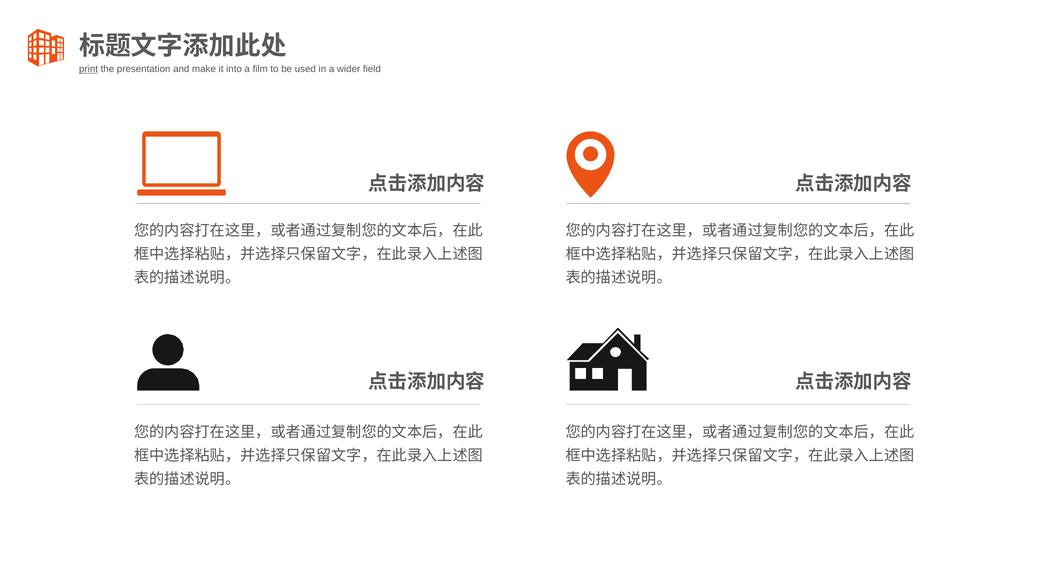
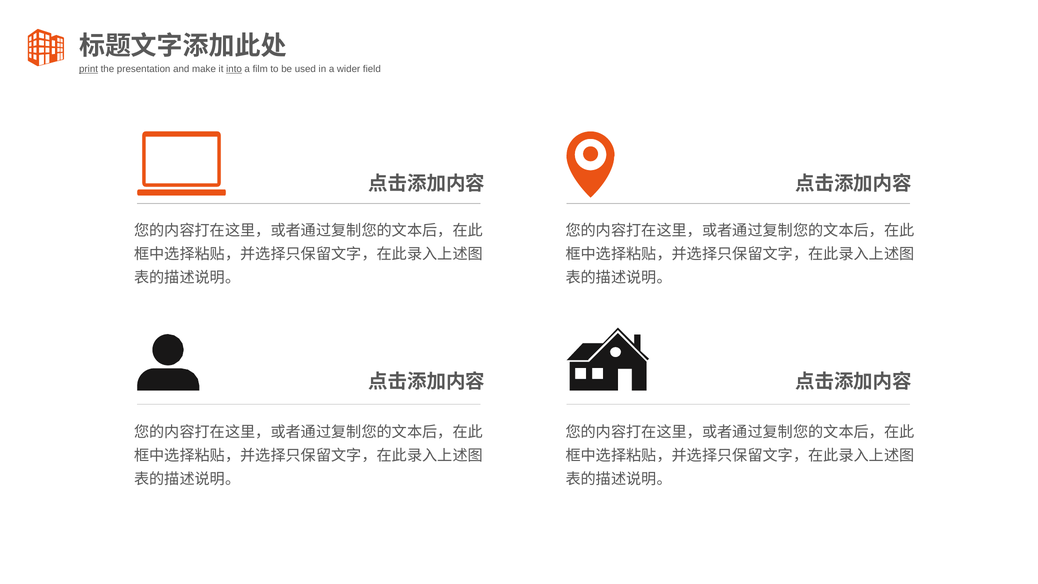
into underline: none -> present (234, 69)
